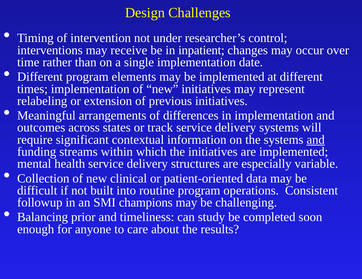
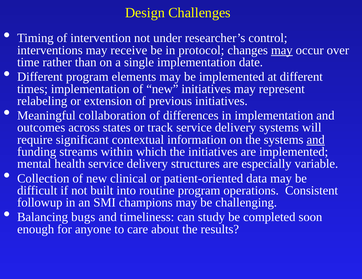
inpatient: inpatient -> protocol (201, 50)
may underline: none -> present (282, 50)
arrangements: arrangements -> collaboration (113, 115)
prior: prior -> bugs (83, 217)
